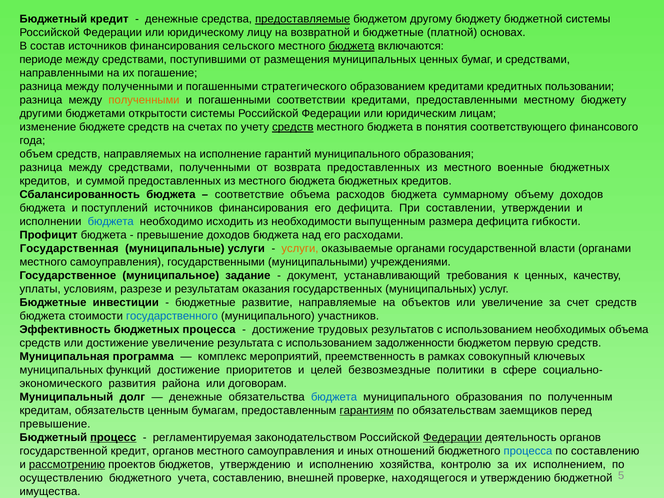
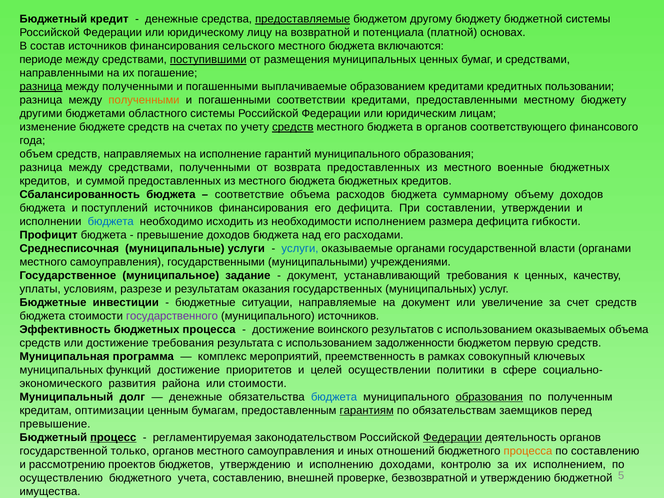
и бюджетные: бюджетные -> потенциала (393, 33)
бюджета underline: present -> none (352, 46)
поступившими underline: none -> present (208, 60)
разница underline: none -> present (41, 87)
стратегического: стратегического -> выплачиваемые (304, 87)
открытости: открытости -> областного (158, 114)
в понятия: понятия -> органов (446, 127)
необходимости выпущенным: выпущенным -> исполнением (390, 222)
Государственная: Государственная -> Среднесписочная (69, 249)
услуги colour: orange -> blue (300, 249)
развитие: развитие -> ситуации (267, 303)
на объектов: объектов -> документ (426, 303)
государственного colour: blue -> purple (172, 316)
муниципального участников: участников -> источников (348, 316)
трудовых: трудовых -> воинского (343, 329)
необходимых: необходимых -> оказываемых (571, 329)
достижение увеличение: увеличение -> требования (183, 343)
безвозмездные: безвозмездные -> осуществлении (389, 370)
или договорам: договорам -> стоимости (257, 383)
образования underline: none -> present (489, 397)
обязательств: обязательств -> оптимизации (110, 410)
государственной кредит: кредит -> только (130, 451)
процесса colour: blue -> orange (528, 451)
рассмотрению underline: present -> none (67, 464)
хозяйства: хозяйства -> доходами (407, 464)
находящегося: находящегося -> безвозвратной (430, 478)
